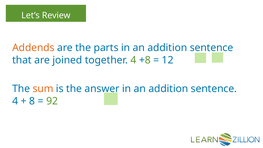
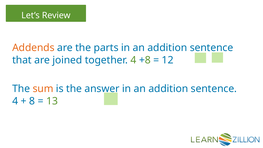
92: 92 -> 13 (52, 101)
